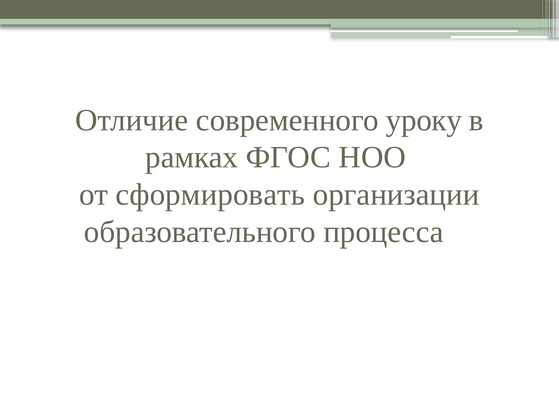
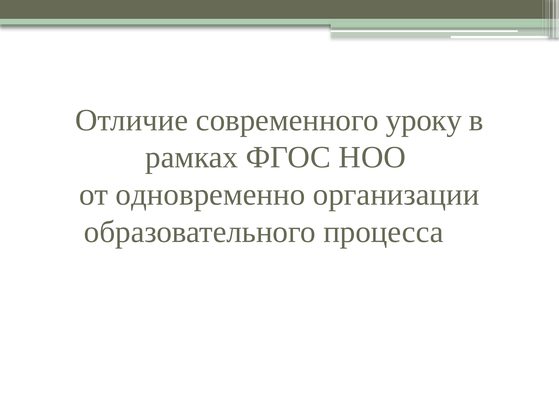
сформировать: сформировать -> одновременно (210, 195)
